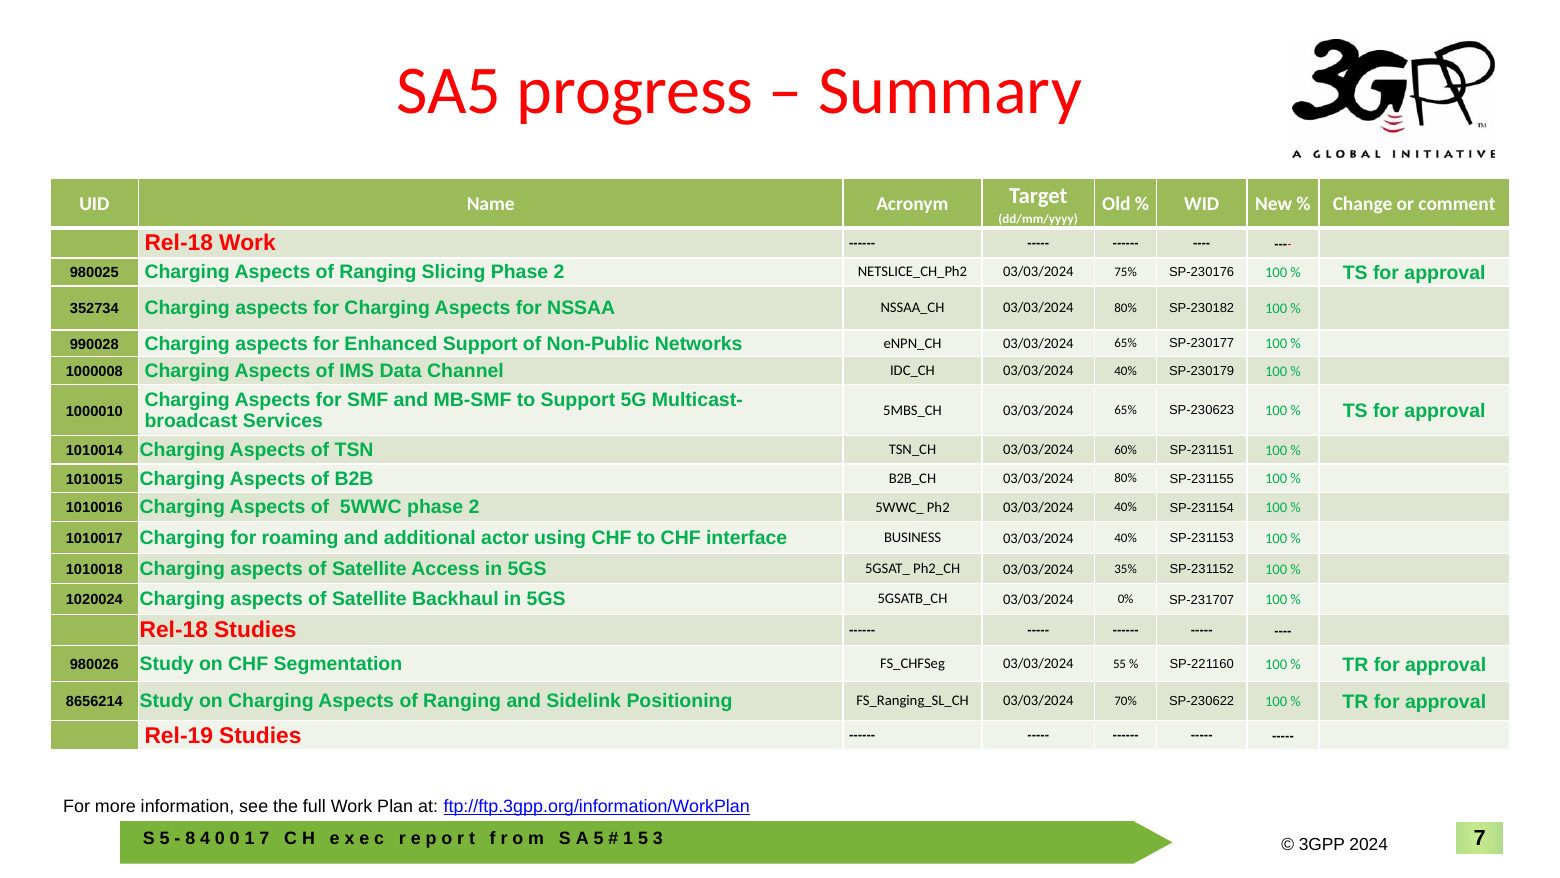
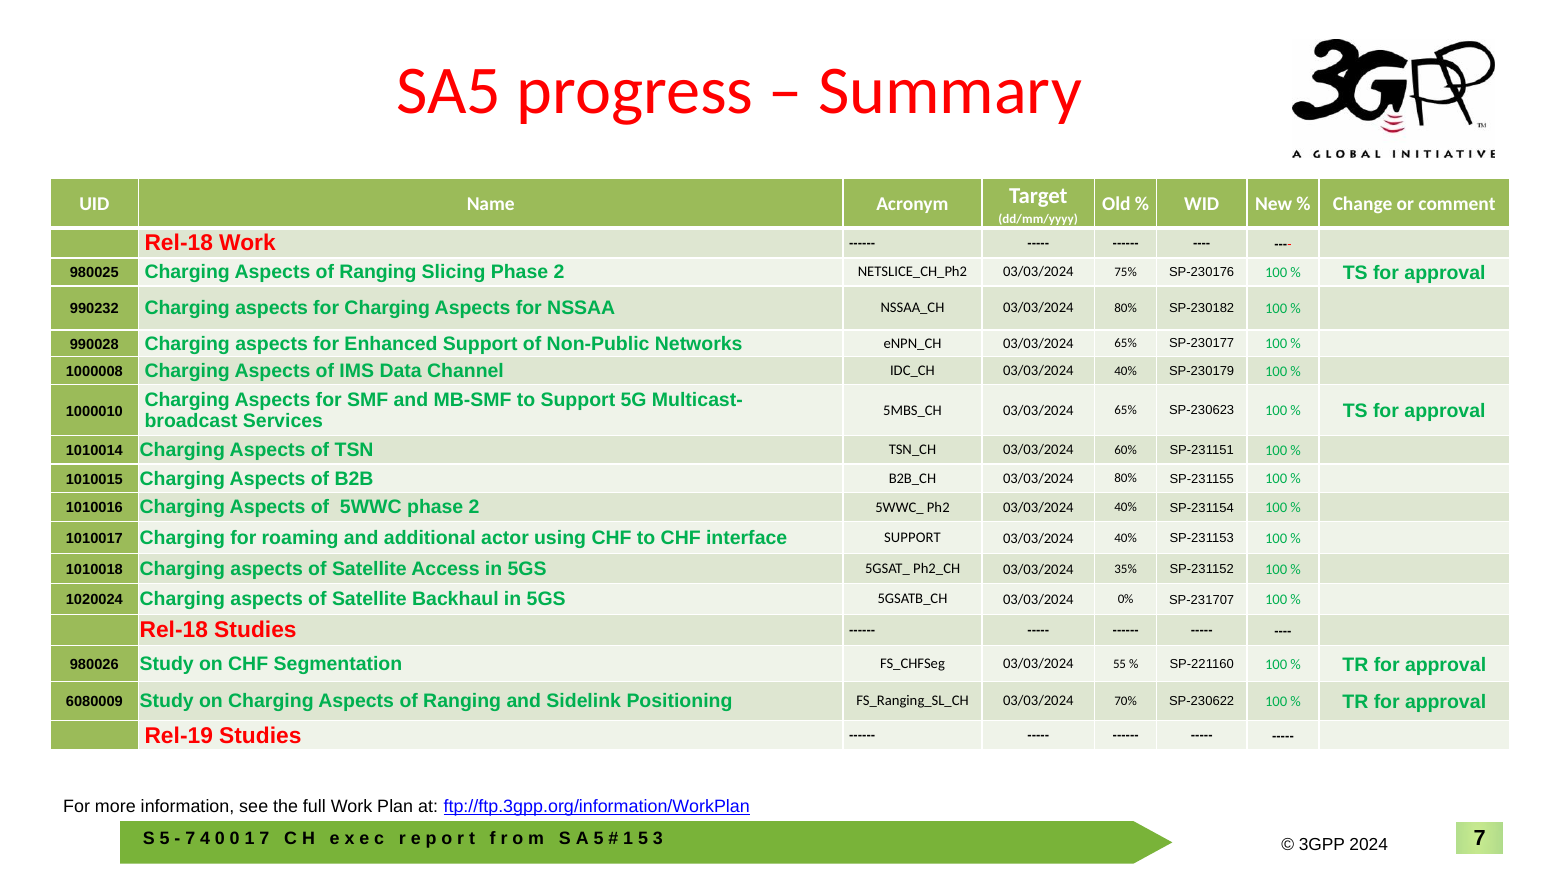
352734: 352734 -> 990232 (94, 309)
interface BUSINESS: BUSINESS -> SUPPORT (913, 537)
8656214: 8656214 -> 6080009 (94, 702)
8: 8 -> 7 (190, 838)
